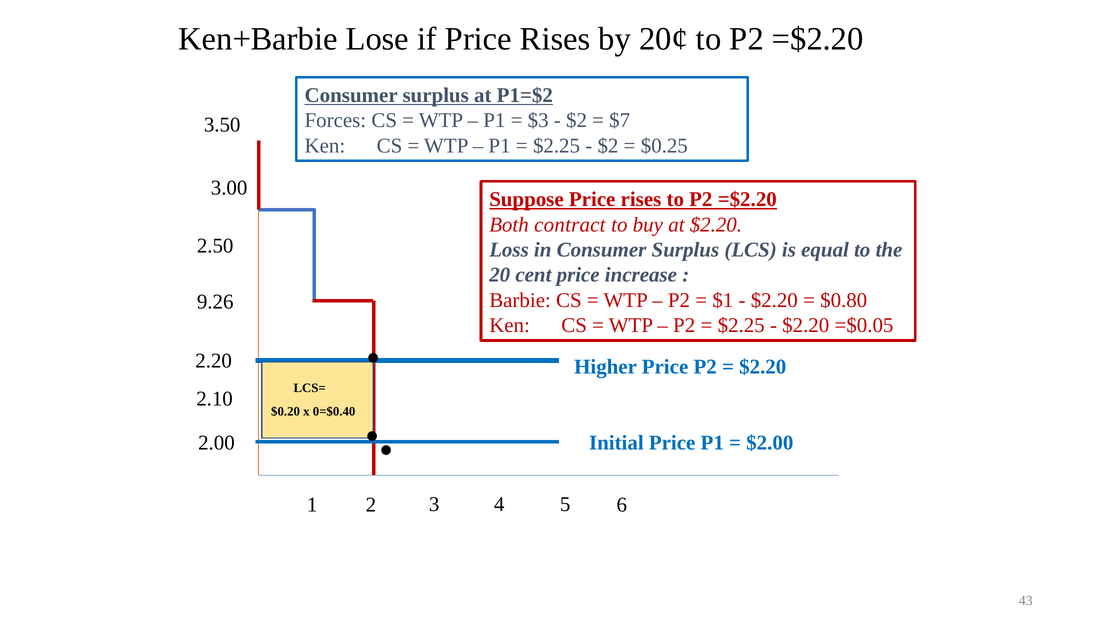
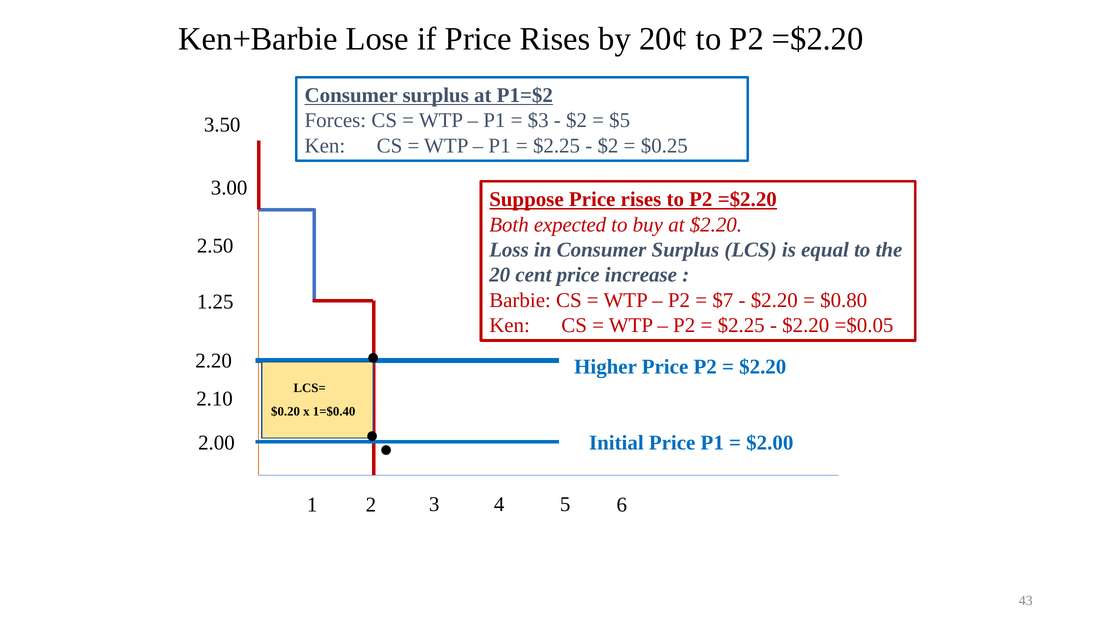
$7: $7 -> $5 (620, 120)
contract: contract -> expected (570, 225)
$1: $1 -> $7 (723, 300)
9.26: 9.26 -> 1.25 (215, 302)
0=$0.40: 0=$0.40 -> 1=$0.40 (334, 411)
